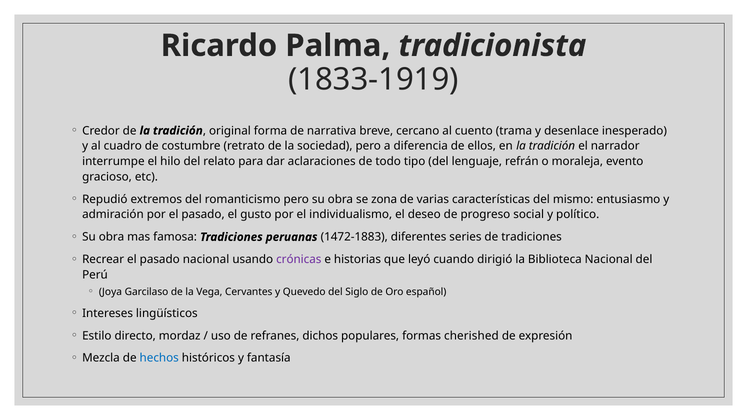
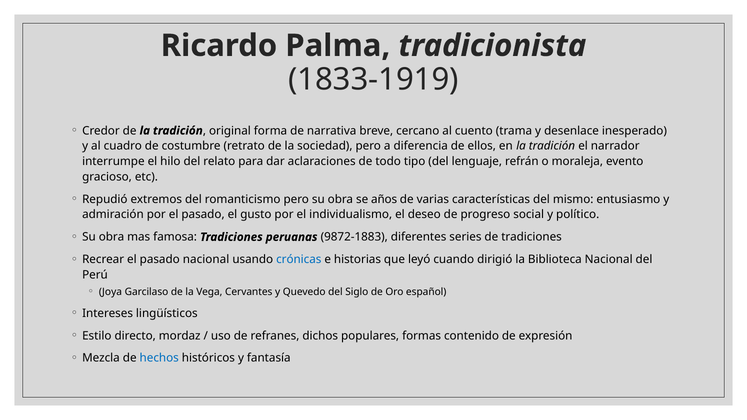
zona: zona -> años (384, 199)
1472-1883: 1472-1883 -> 9872-1883 (354, 237)
crónicas colour: purple -> blue (299, 260)
cherished: cherished -> contenido (471, 336)
